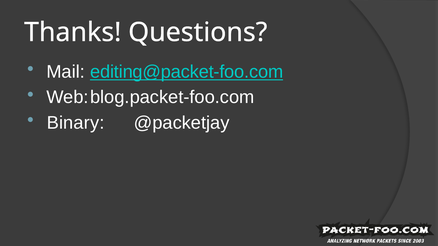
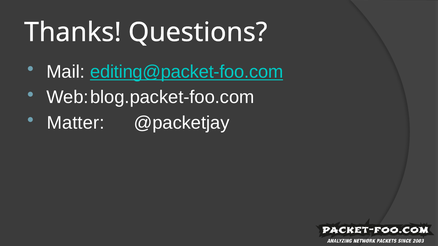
Binary: Binary -> Matter (76, 123)
